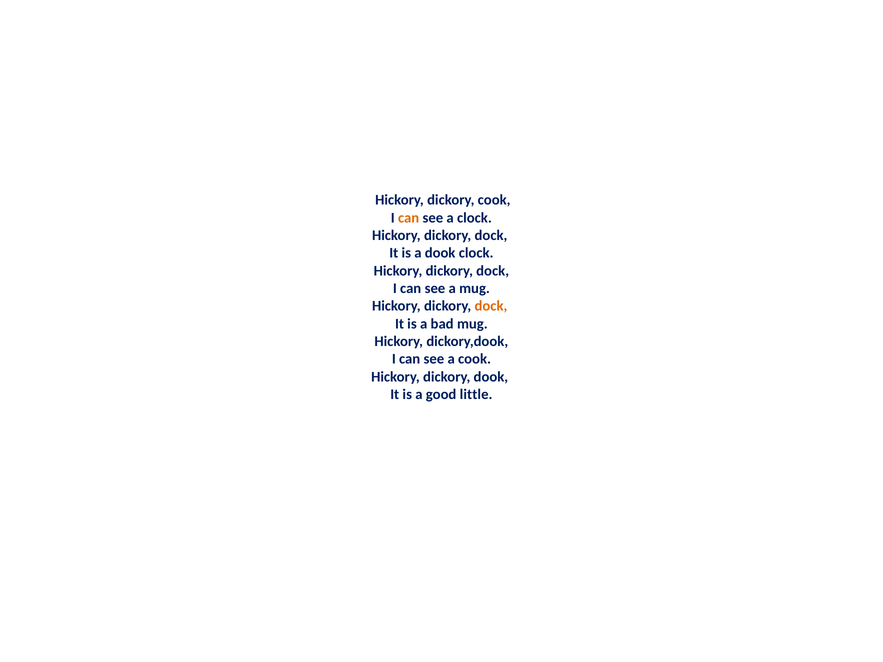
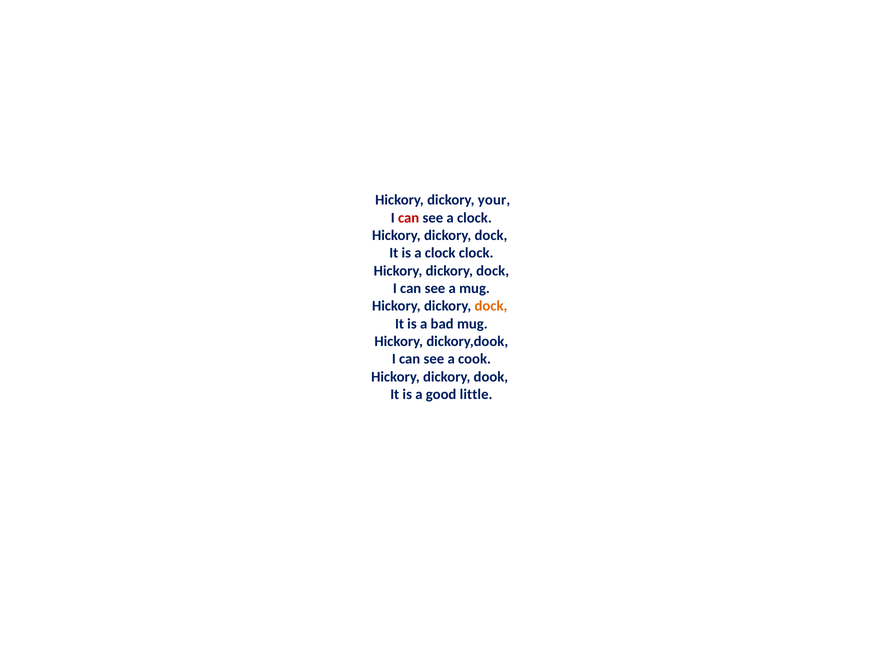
dickory cook: cook -> your (494, 200)
can colour: orange -> red (409, 218)
is a dook: dook -> clock (440, 253)
